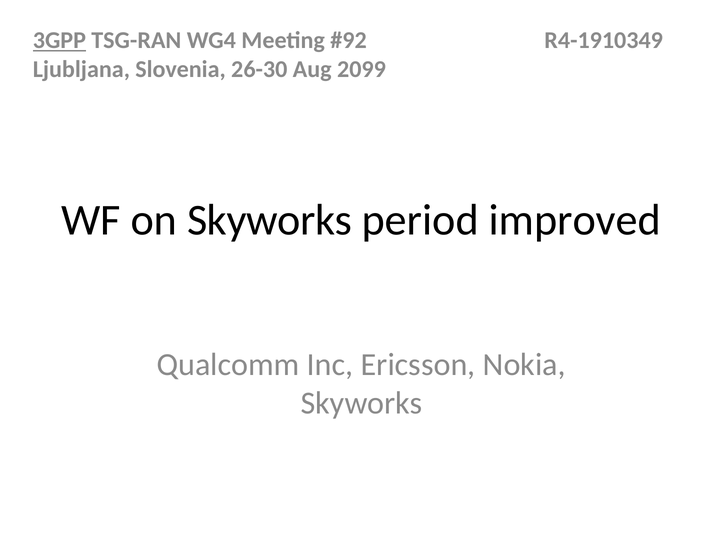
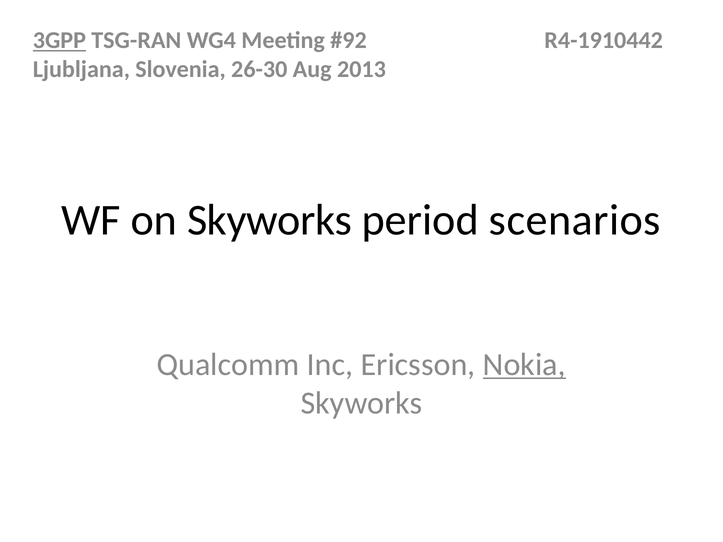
R4-1910349: R4-1910349 -> R4-1910442 (604, 40)
2099: 2099 -> 2013 (361, 69)
improved: improved -> scenarios (575, 220)
Nokia underline: none -> present (524, 365)
